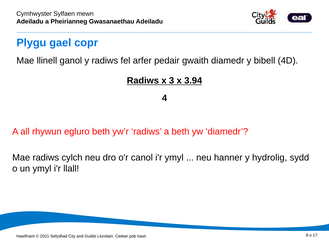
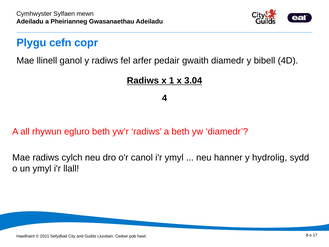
gael: gael -> cefn (60, 43)
3: 3 -> 1 (172, 81)
3.94: 3.94 -> 3.04 (193, 81)
